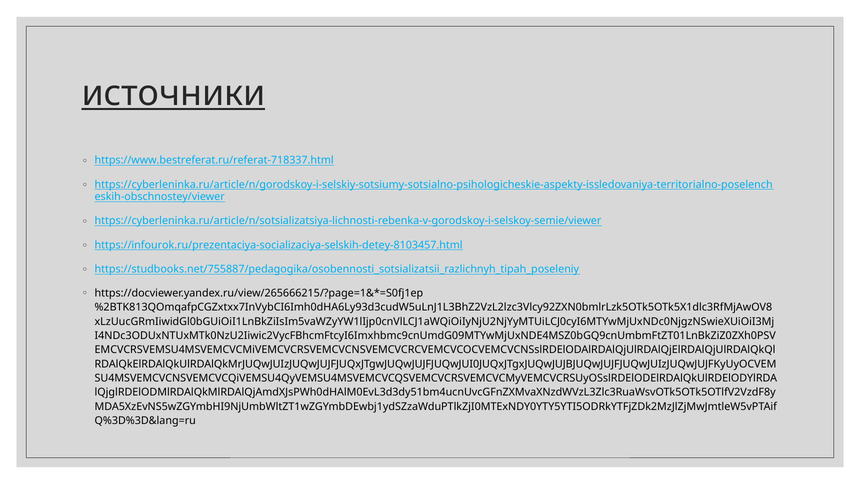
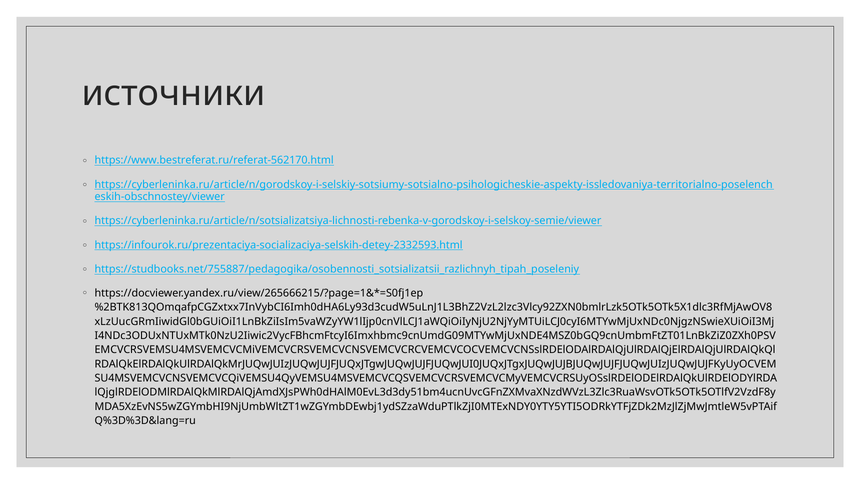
источники underline: present -> none (174, 93)
https://www.bestreferat.ru/referat-718337.html: https://www.bestreferat.ru/referat-718337.html -> https://www.bestreferat.ru/referat-562170.html (214, 160)
https://infourok.ru/prezentaciya-socializaciya-selskih-detey-8103457.html: https://infourok.ru/prezentaciya-socializaciya-selskih-detey-8103457.html -> https://infourok.ru/prezentaciya-socializaciya-selskih-detey-2332593.html (279, 245)
